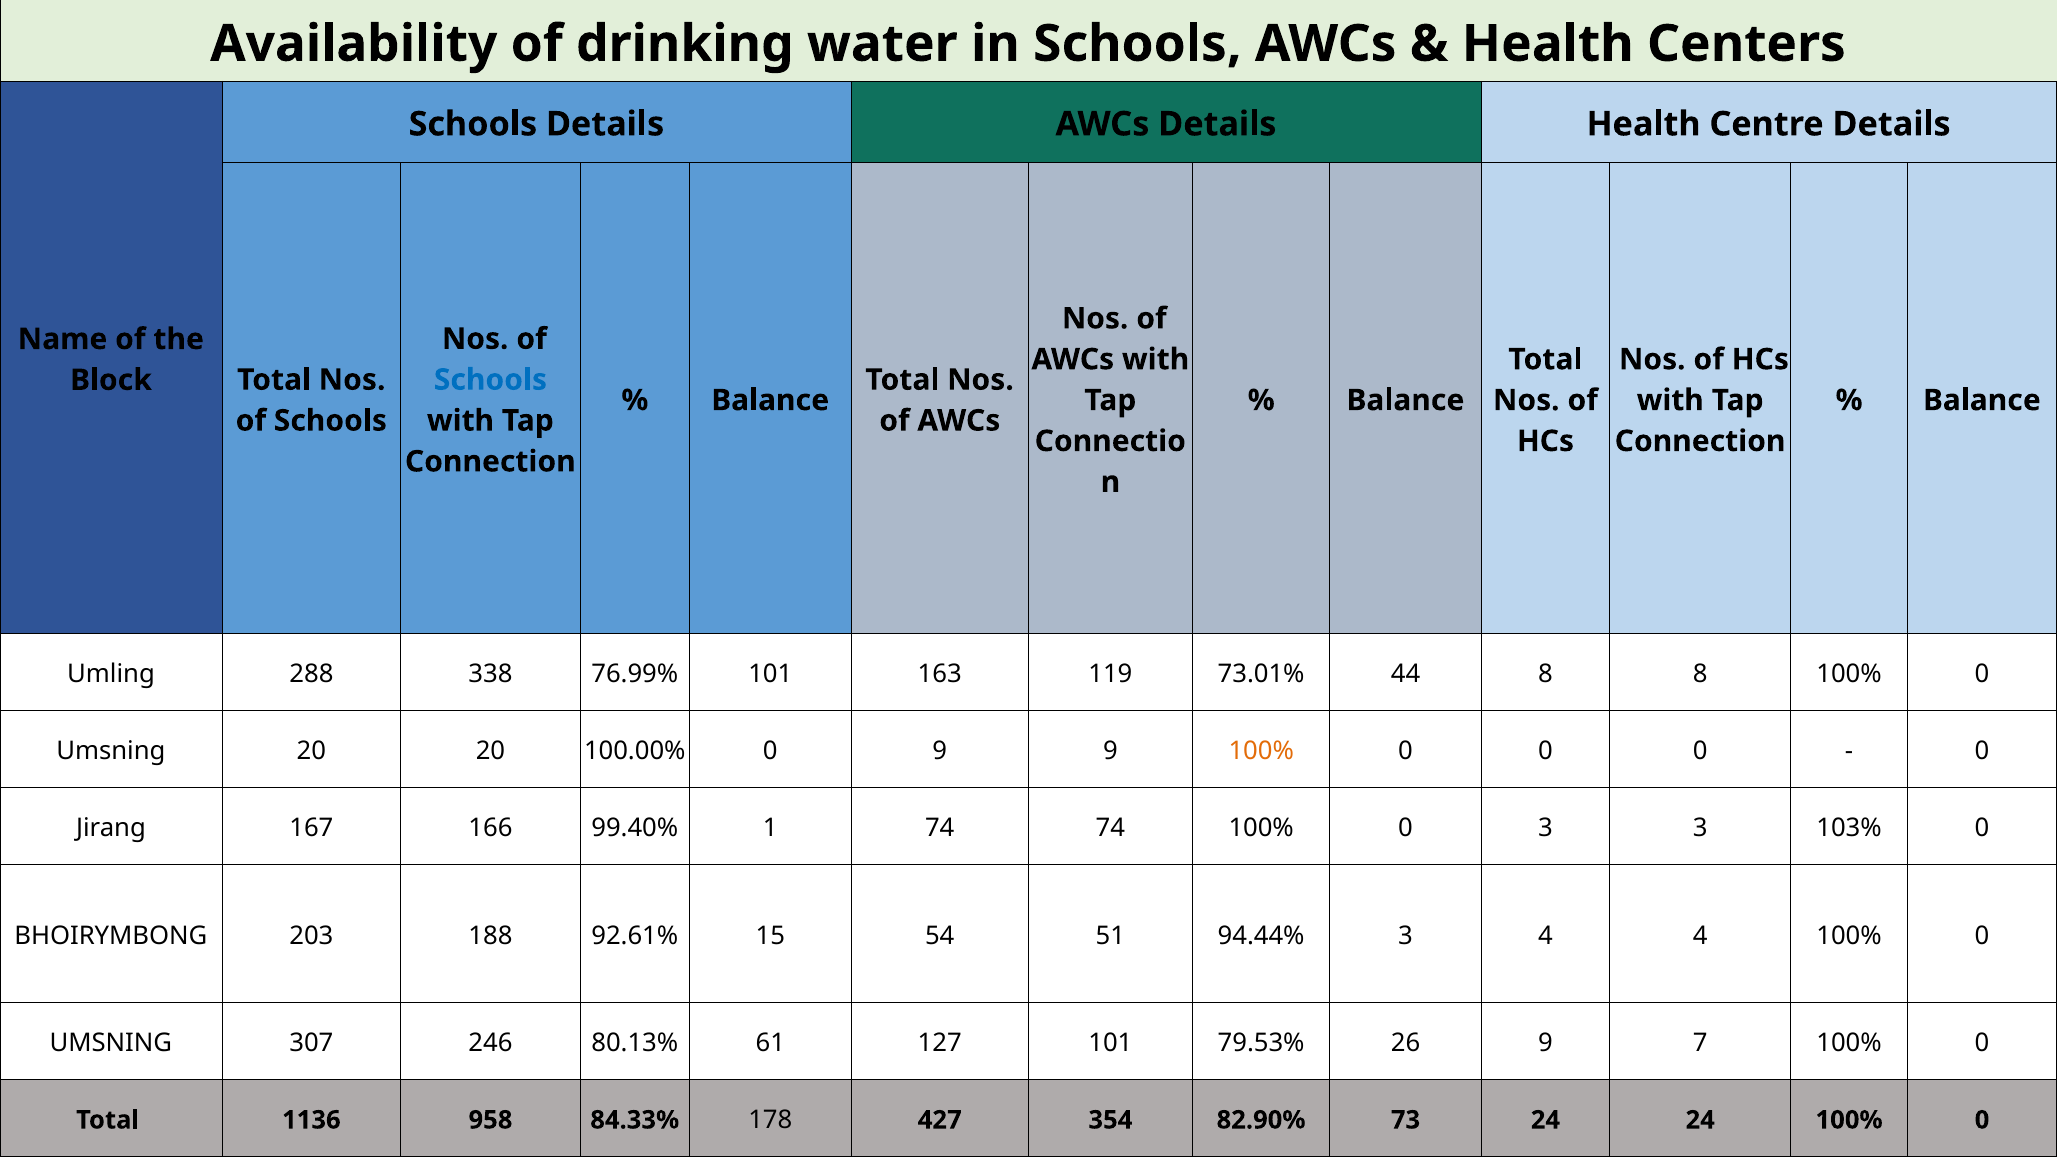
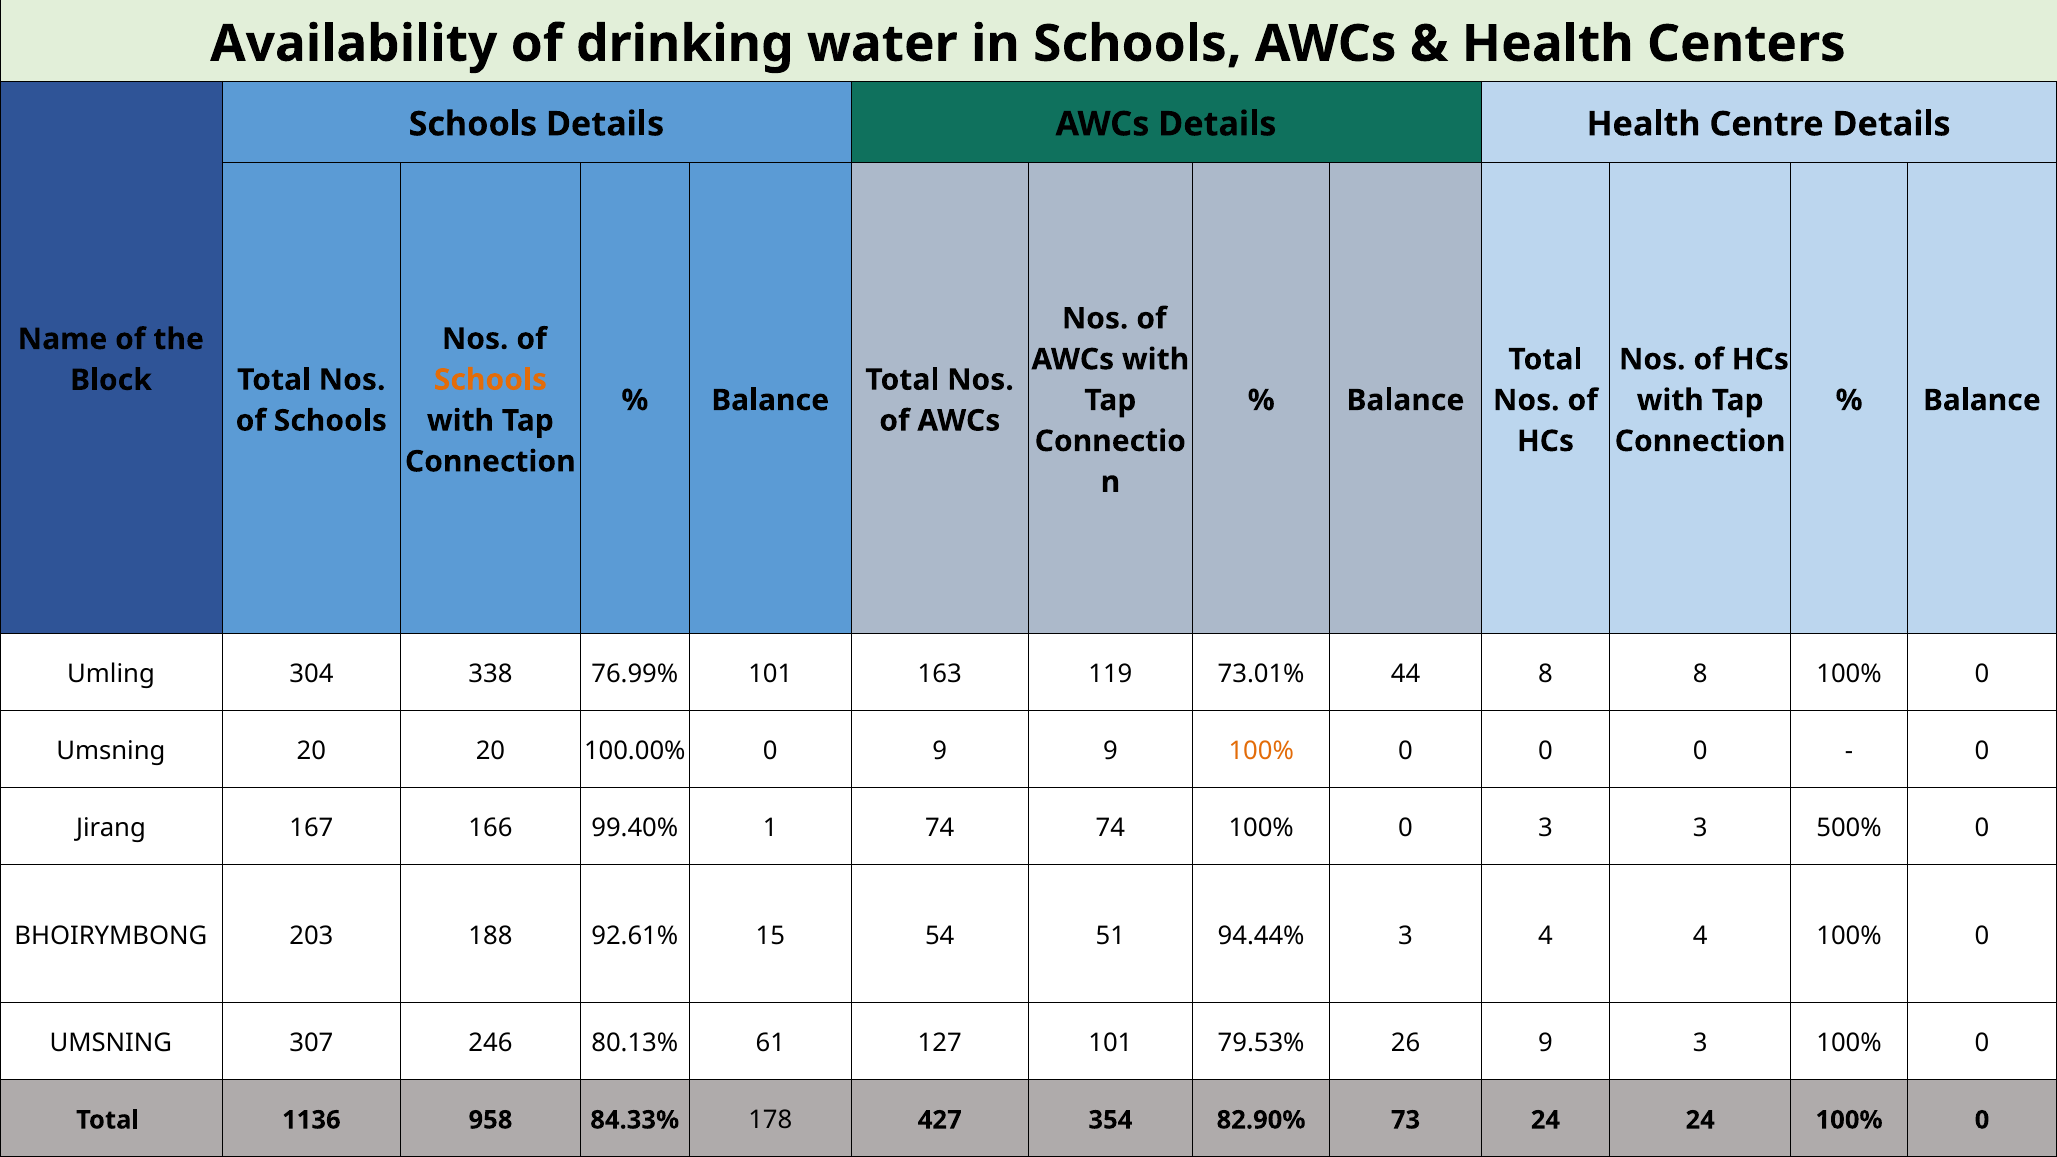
Schools colour: blue -> orange (490, 380)
288: 288 -> 304 (311, 674)
103%: 103% -> 500% (1849, 828)
9 7: 7 -> 3 (1700, 1043)
